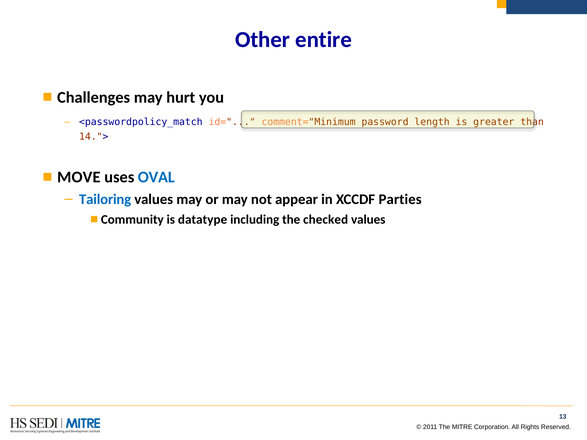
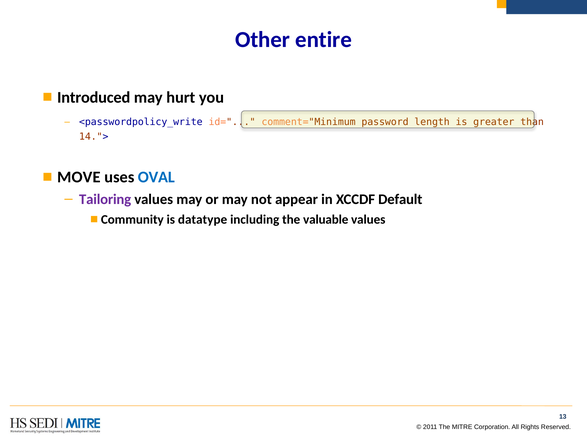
Challenges: Challenges -> Introduced (94, 97)
<passwordpolicy_match: <passwordpolicy_match -> <passwordpolicy_write (141, 122)
Tailoring colour: blue -> purple (105, 199)
Parties: Parties -> Default (400, 199)
checked: checked -> valuable (326, 220)
